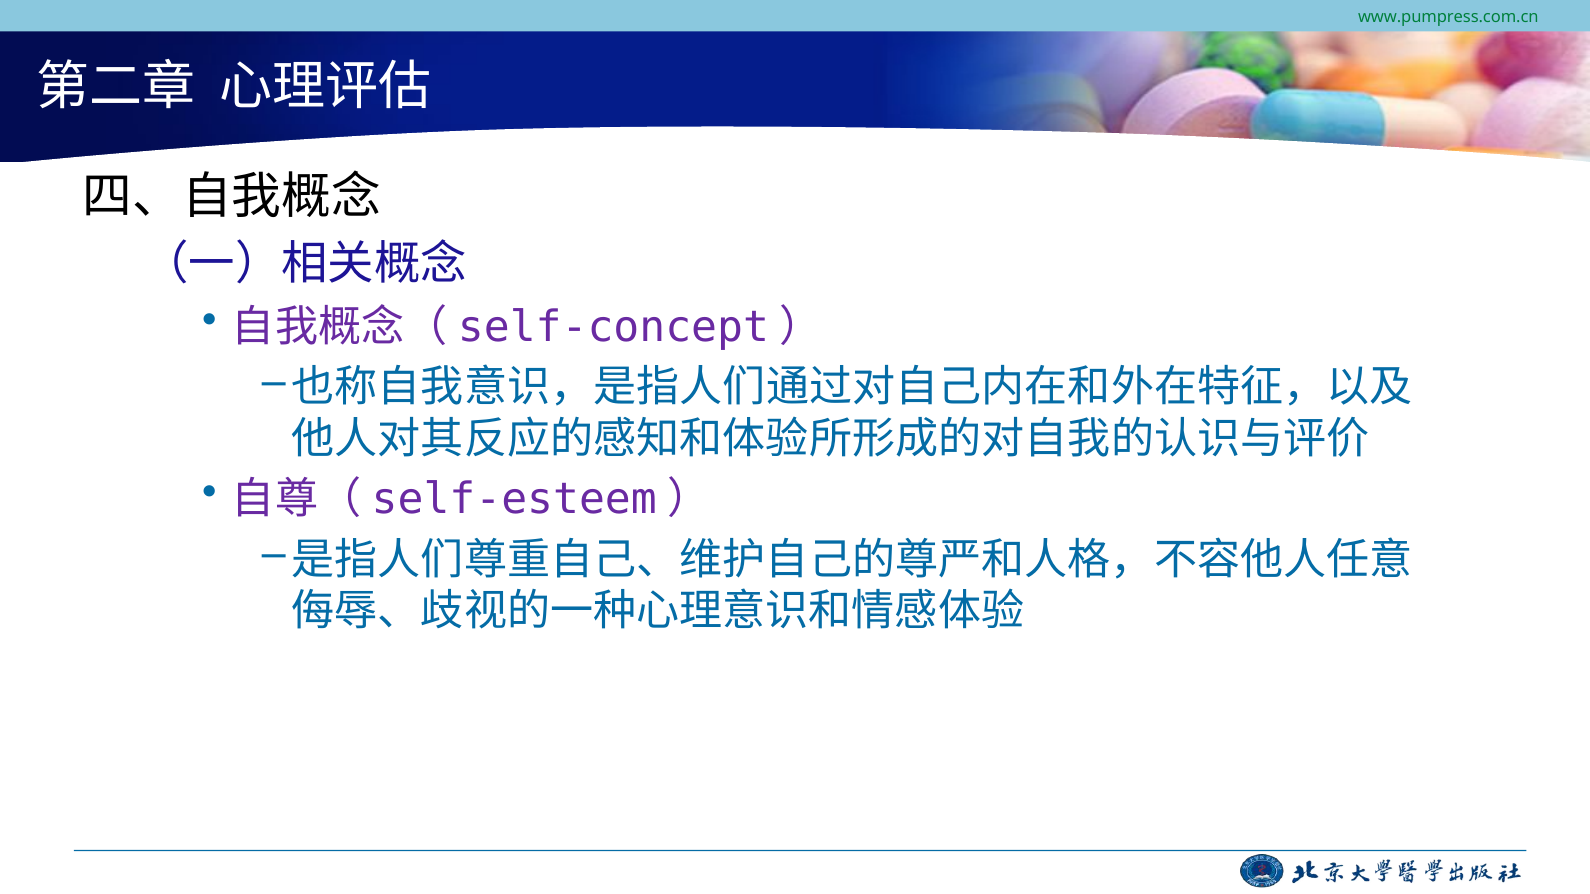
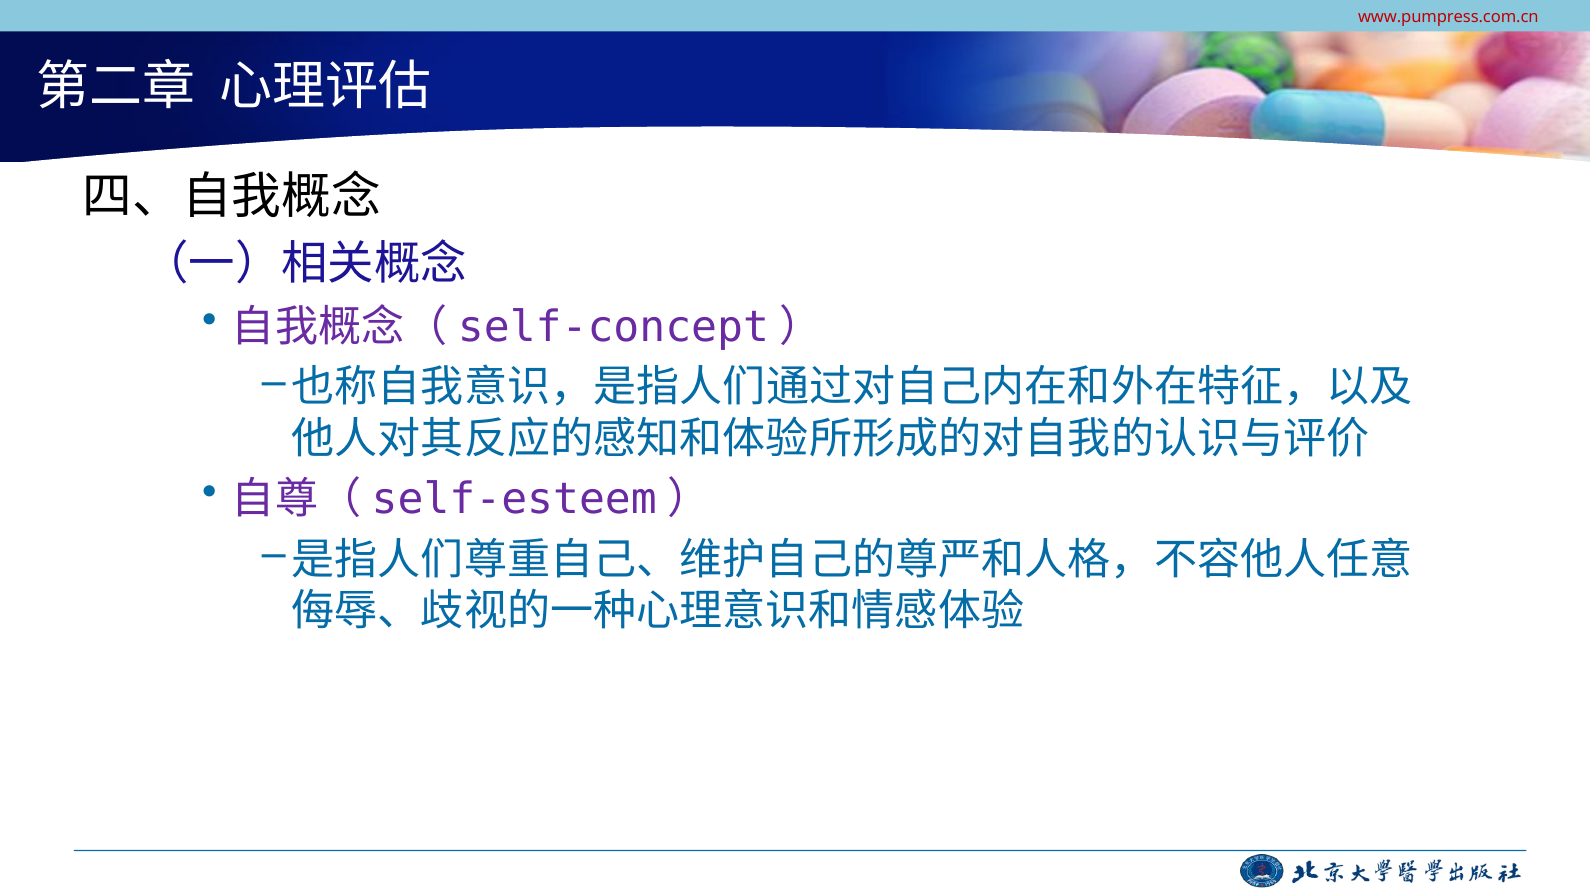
www.pumpress.com.cn colour: green -> red (1448, 17)
